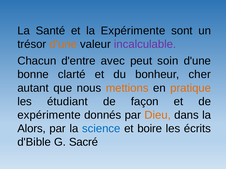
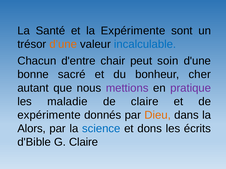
incalculable colour: purple -> blue (145, 44)
avec: avec -> chair (113, 61)
clarté: clarté -> sacré (72, 75)
mettions colour: orange -> purple (127, 88)
pratique colour: orange -> purple (191, 88)
étudiant: étudiant -> maladie (67, 102)
de façon: façon -> claire (145, 102)
boire: boire -> dons (150, 129)
G Sacré: Sacré -> Claire (84, 142)
